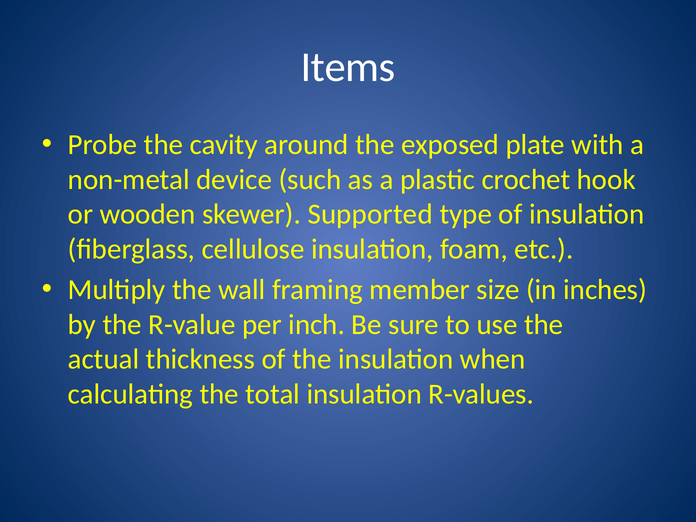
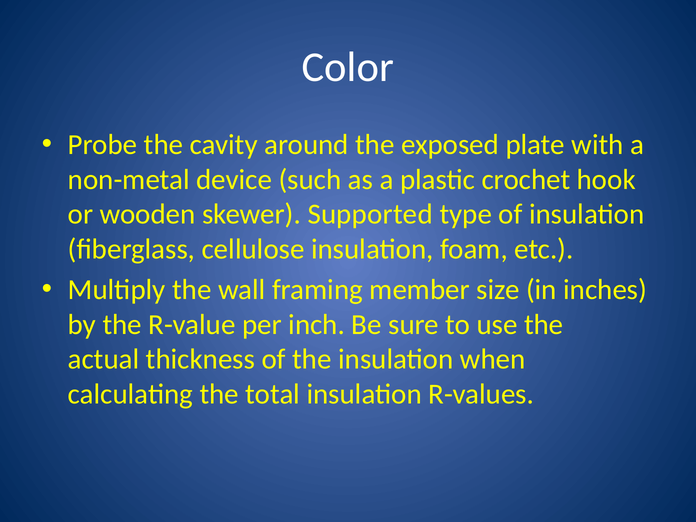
Items: Items -> Color (348, 67)
